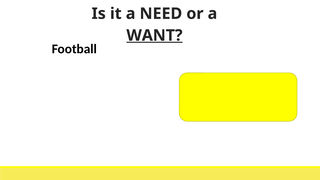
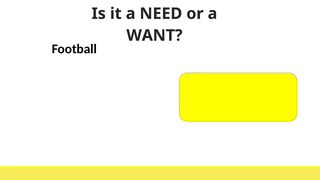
WANT underline: present -> none (154, 35)
